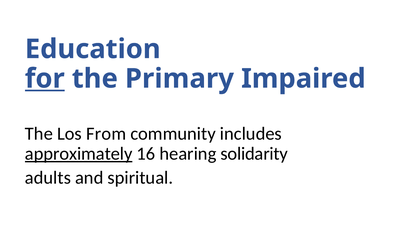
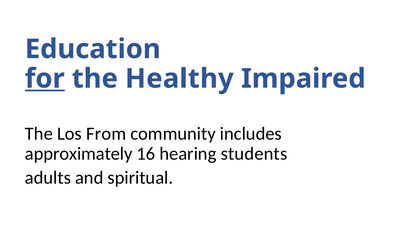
Primary: Primary -> Healthy (179, 79)
approximately underline: present -> none (79, 154)
solidarity: solidarity -> students (254, 154)
